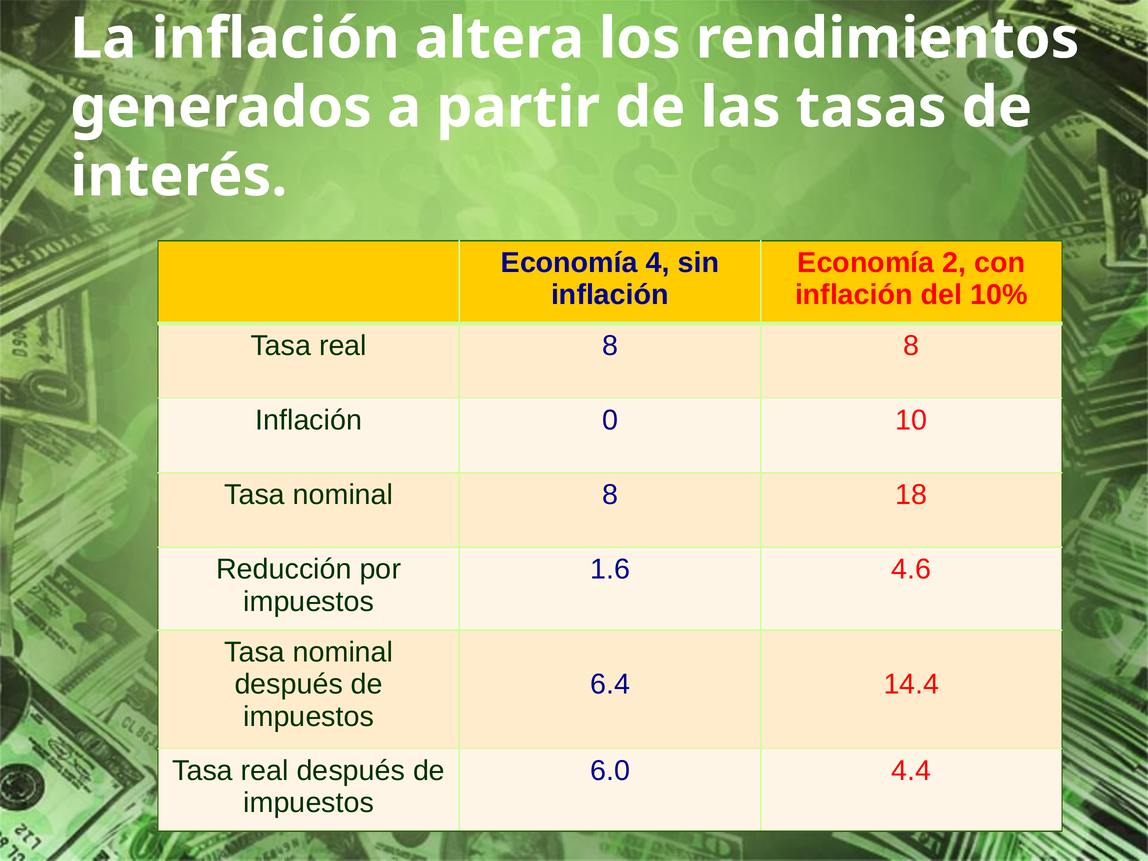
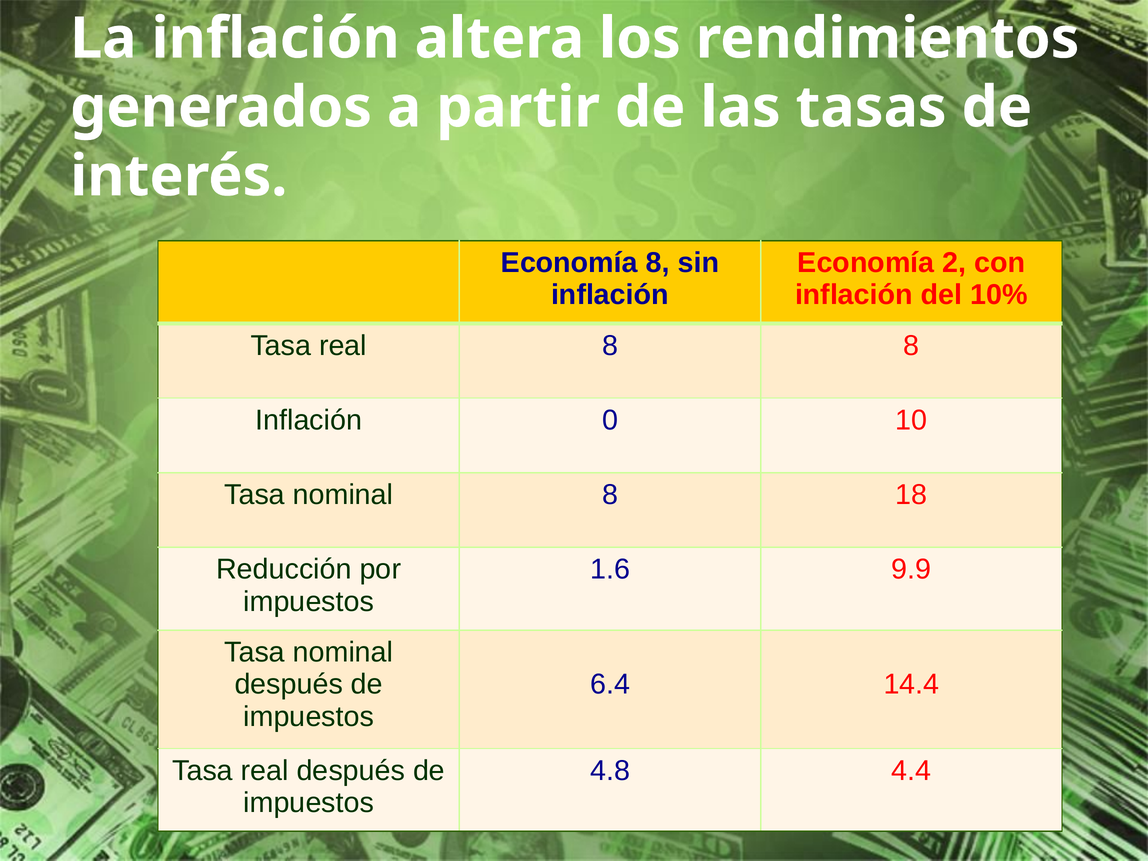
Economía 4: 4 -> 8 (658, 263)
4.6: 4.6 -> 9.9 (911, 570)
6.0: 6.0 -> 4.8 (610, 771)
